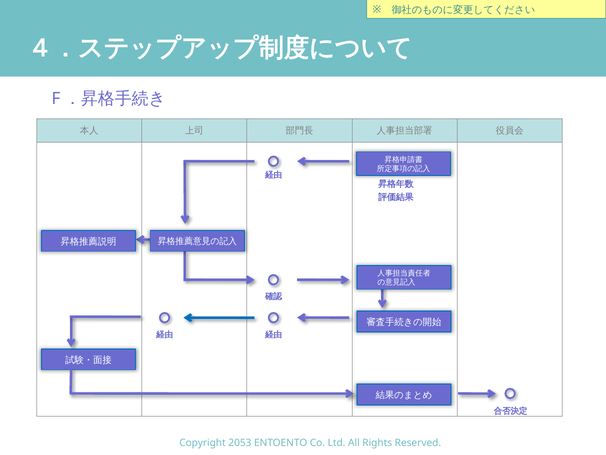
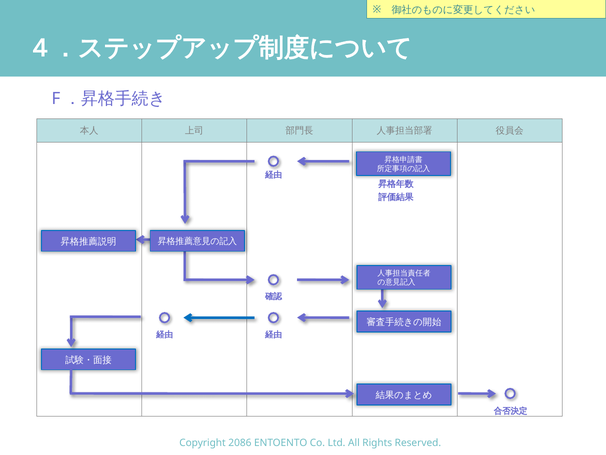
2053: 2053 -> 2086 (240, 442)
